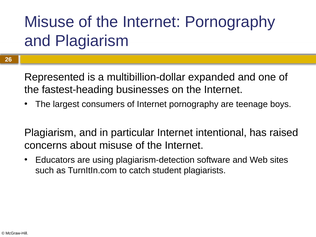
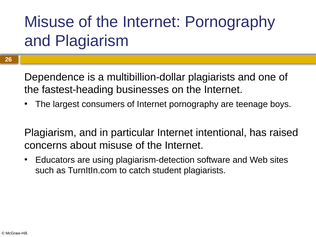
Represented: Represented -> Dependence (54, 77)
multibillion-dollar expanded: expanded -> plagiarists (212, 77)
